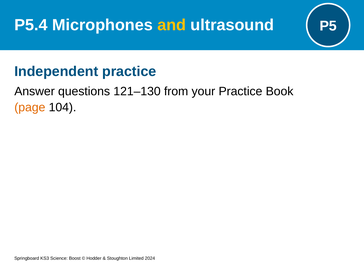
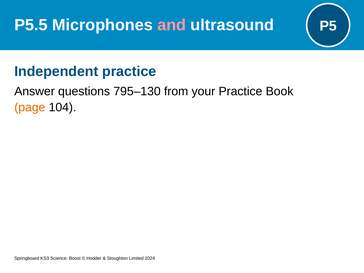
P5.4: P5.4 -> P5.5 (31, 25)
and colour: yellow -> pink (172, 25)
121–130: 121–130 -> 795–130 (137, 91)
